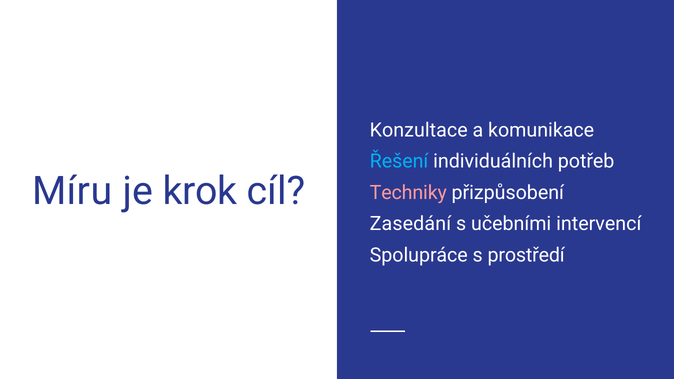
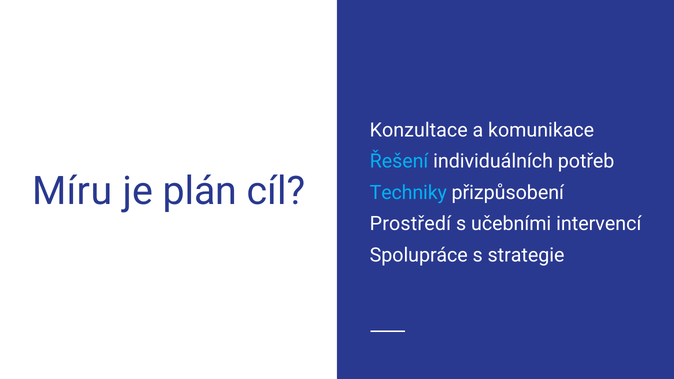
krok: krok -> plán (200, 191)
Techniky colour: pink -> light blue (408, 193)
Zasedání: Zasedání -> Prostředí (410, 224)
prostředí: prostředí -> strategie (526, 255)
